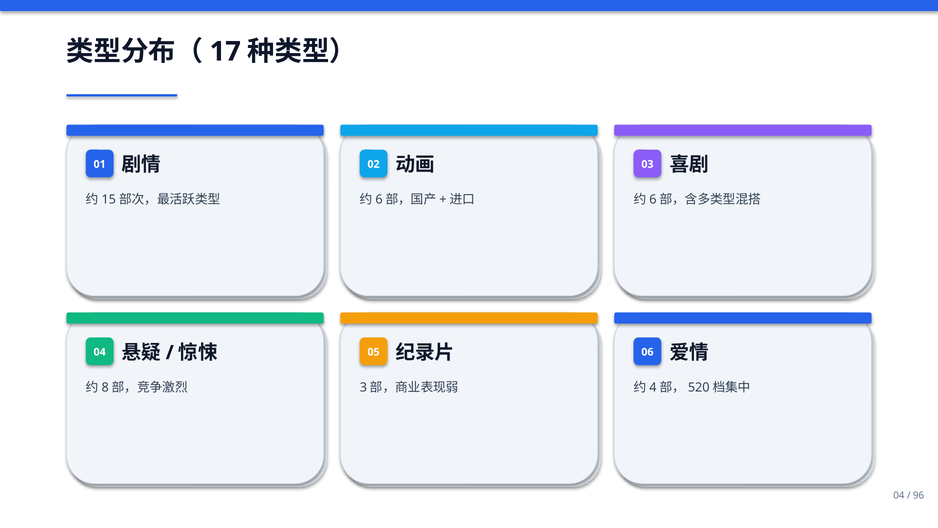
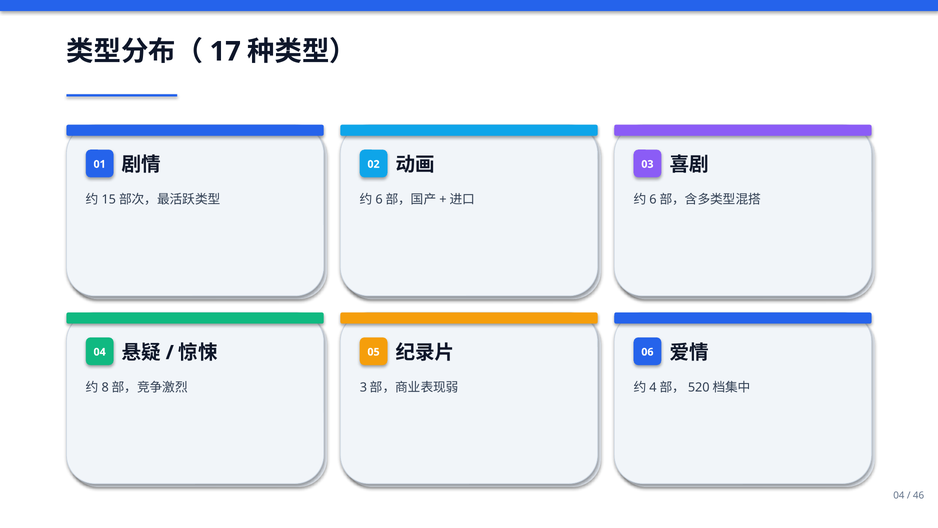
96: 96 -> 46 (919, 495)
